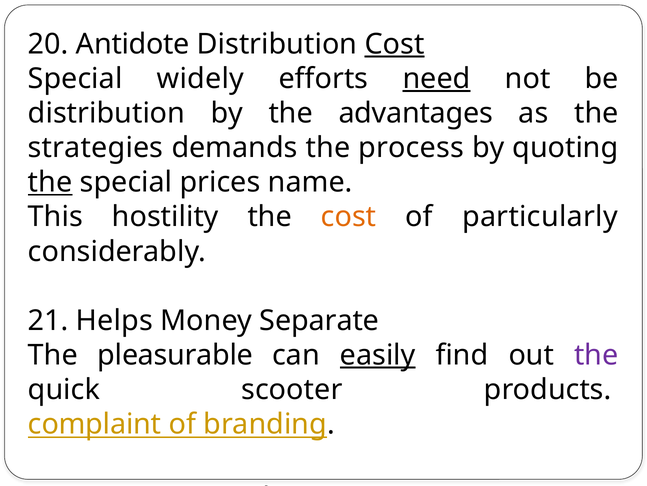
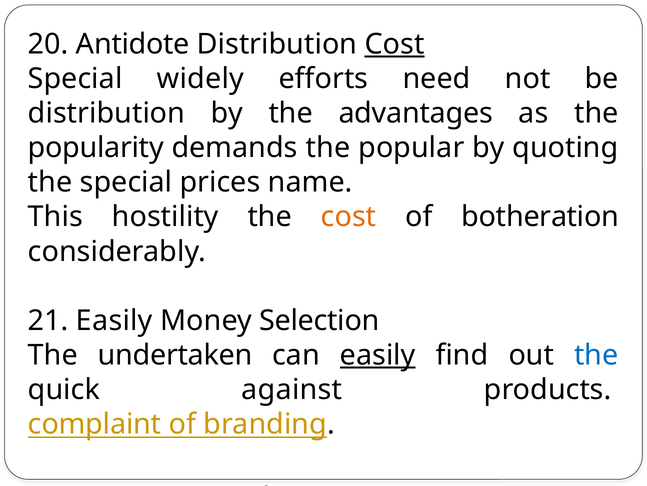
need underline: present -> none (437, 79)
strategies: strategies -> popularity (96, 148)
process: process -> popular (411, 148)
the underline: present -> none (50, 182)
particularly: particularly -> botheration (540, 217)
21 Helps: Helps -> Easily (114, 320)
Separate: Separate -> Selection (319, 320)
pleasurable: pleasurable -> undertaken (175, 355)
the colour: purple -> blue (596, 355)
scooter: scooter -> against (292, 389)
